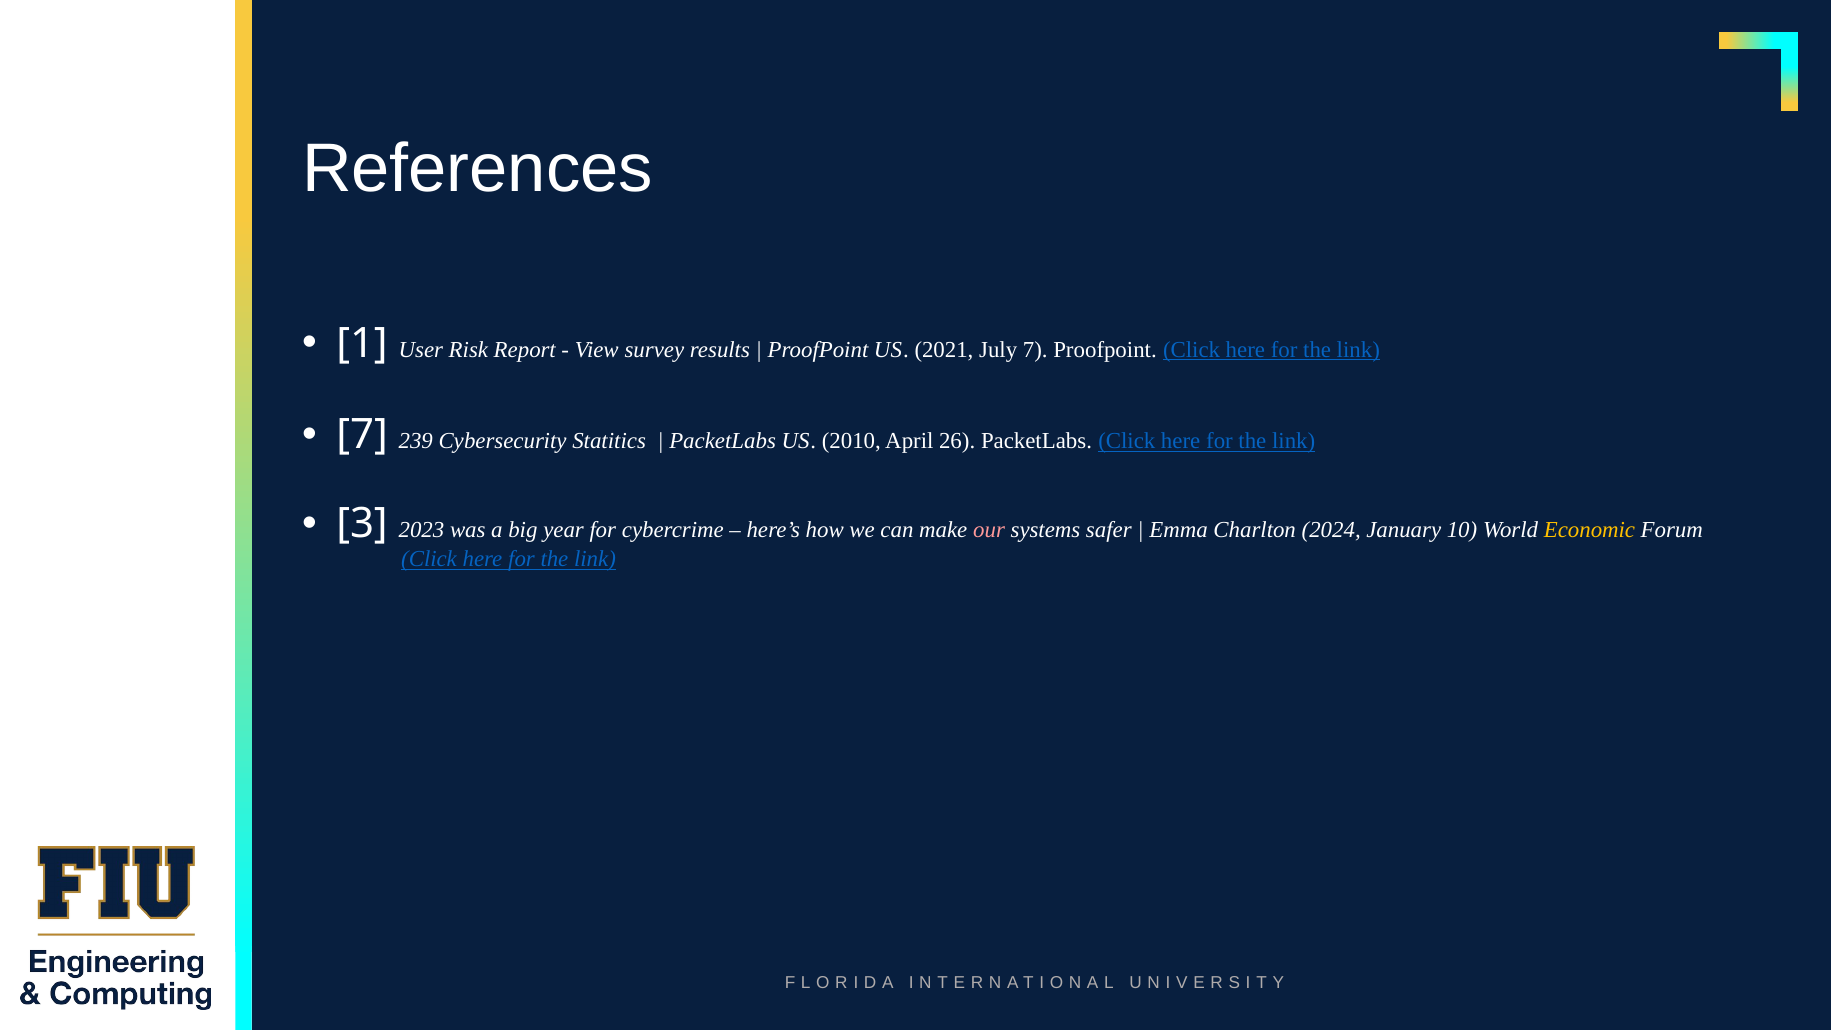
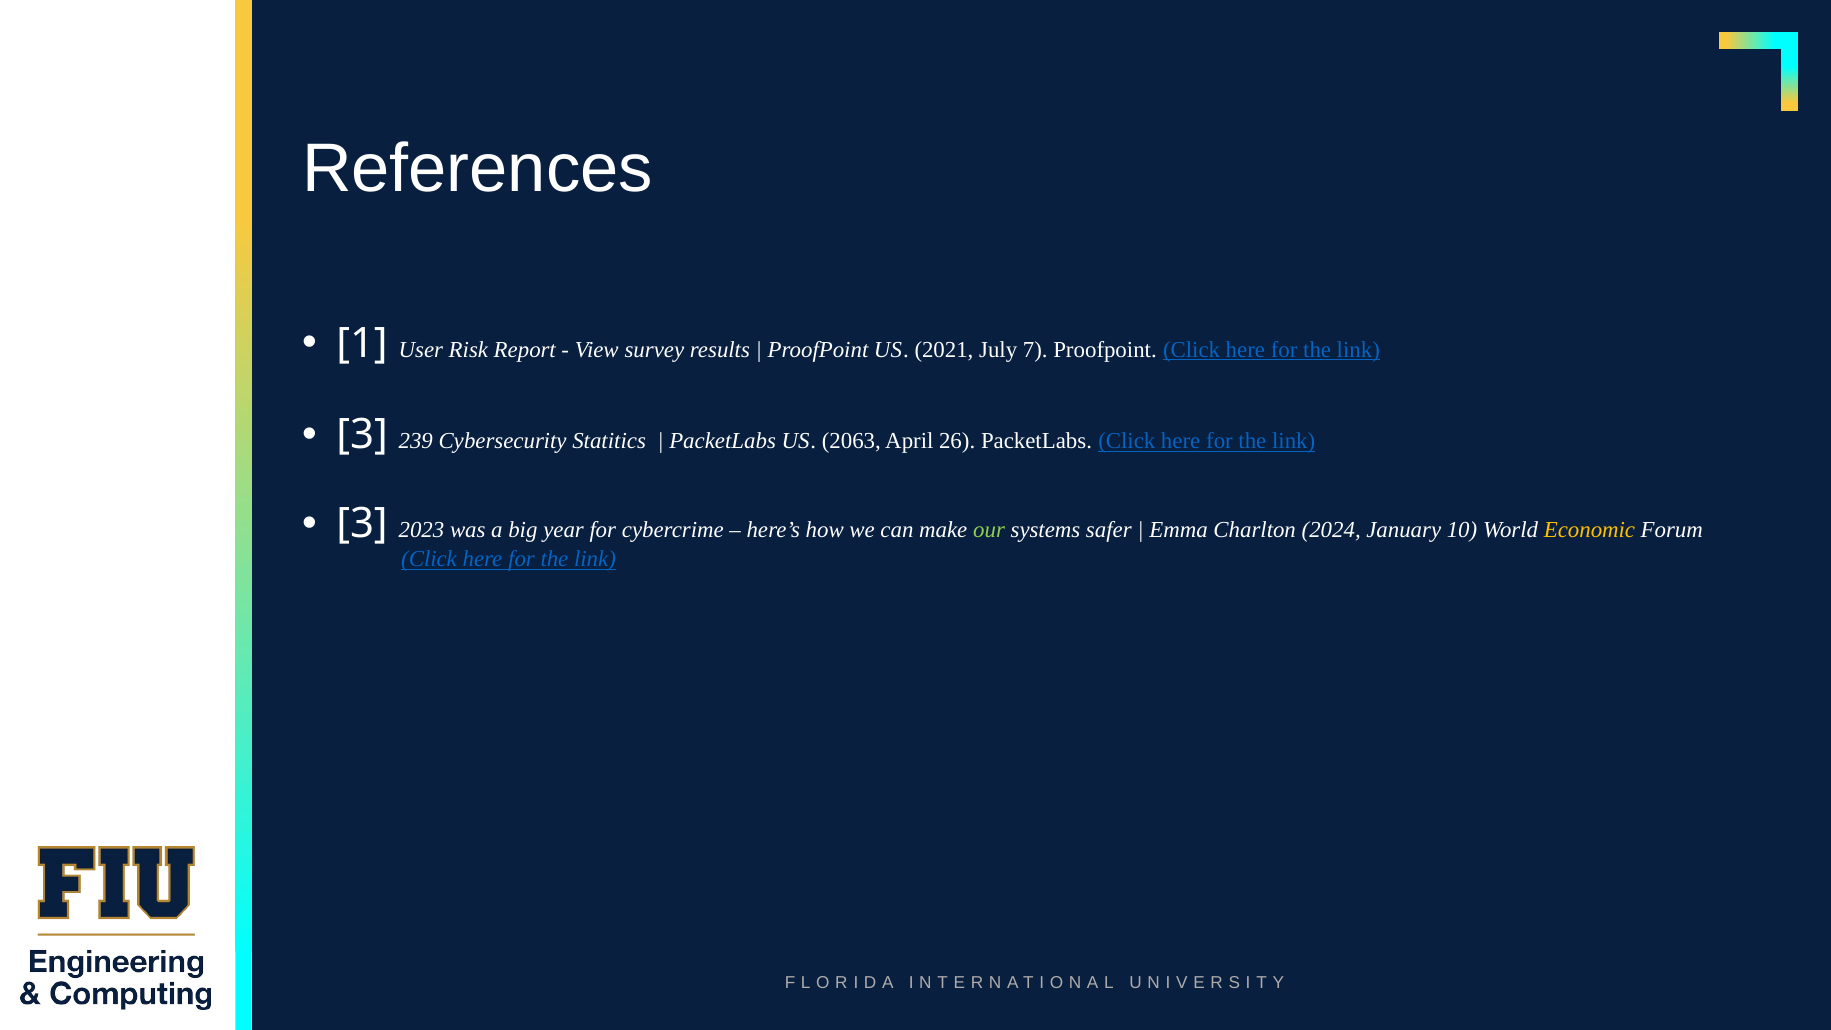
7: 7 -> 3 (362, 435)
2010: 2010 -> 2063 (851, 441)
our colour: pink -> light green (989, 530)
